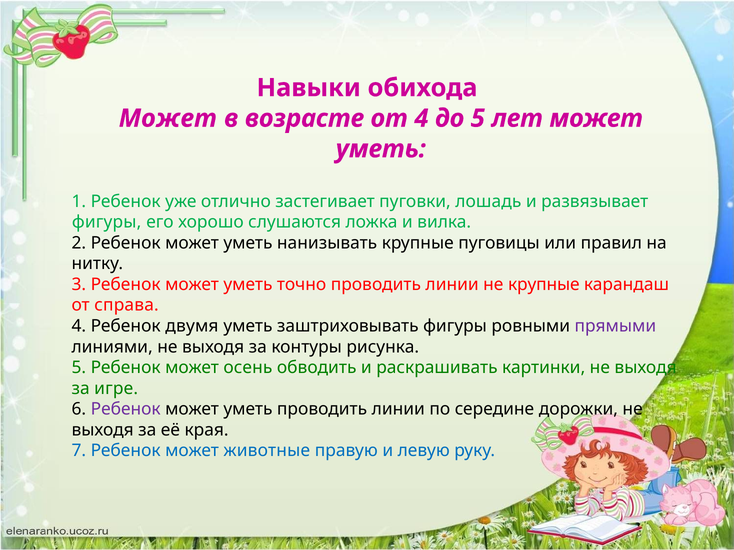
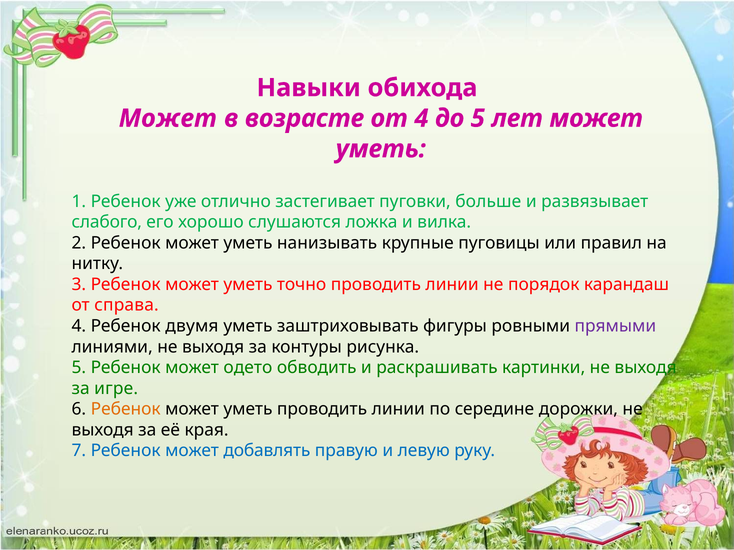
лошадь: лошадь -> больше (488, 202)
фигуры: фигуры -> слабого (107, 222)
не крупные: крупные -> порядок (544, 285)
осень: осень -> одето (248, 368)
Ребенок colour: purple -> orange (126, 410)
животные: животные -> добавлять (267, 451)
